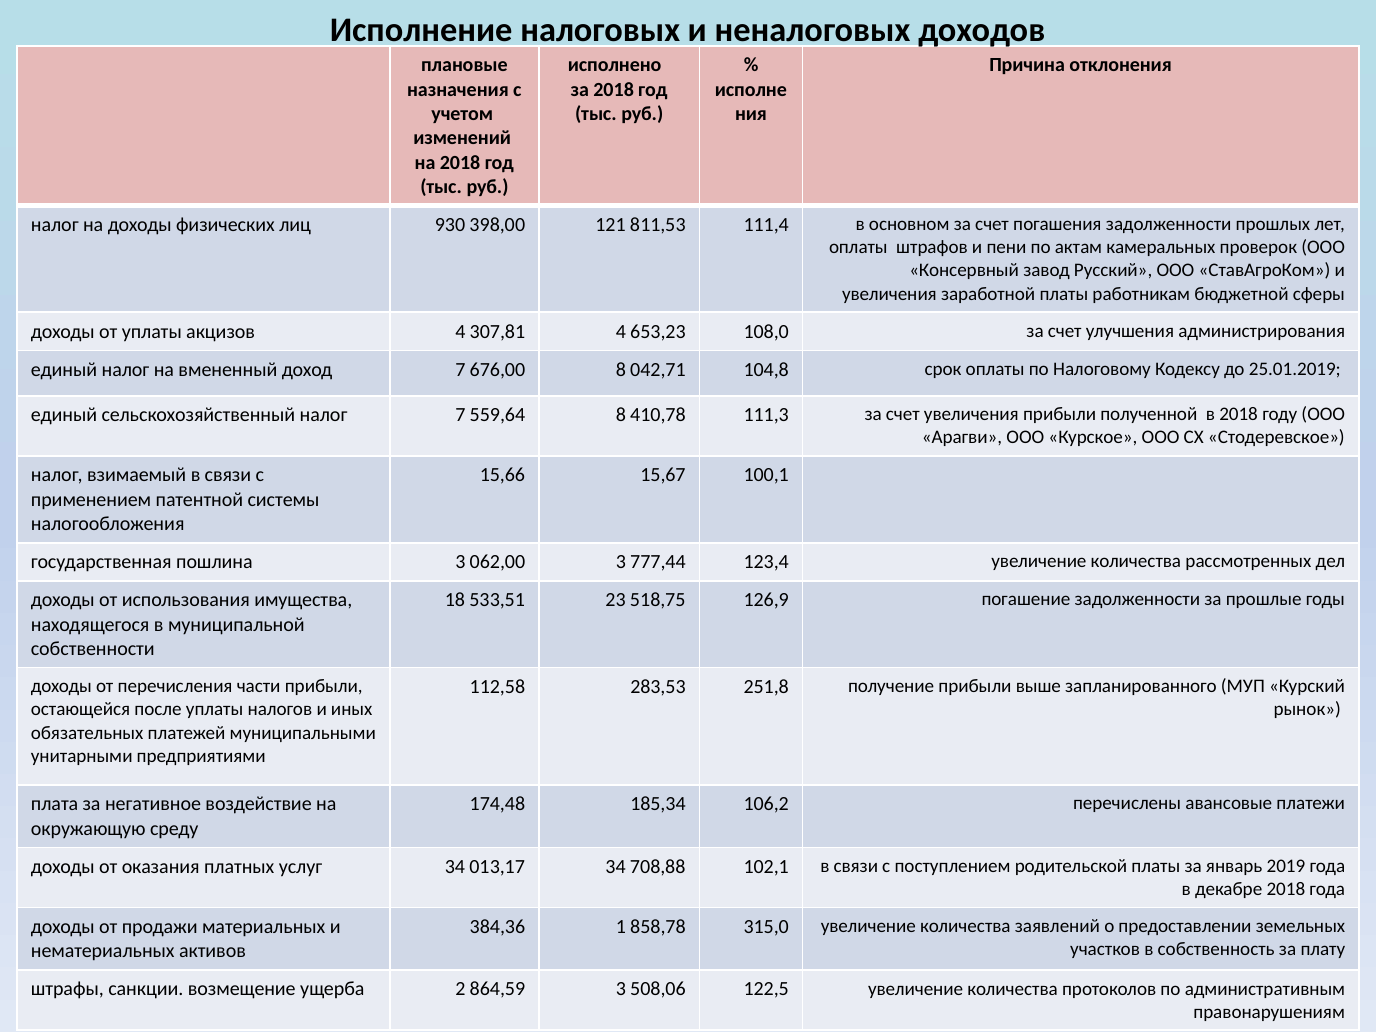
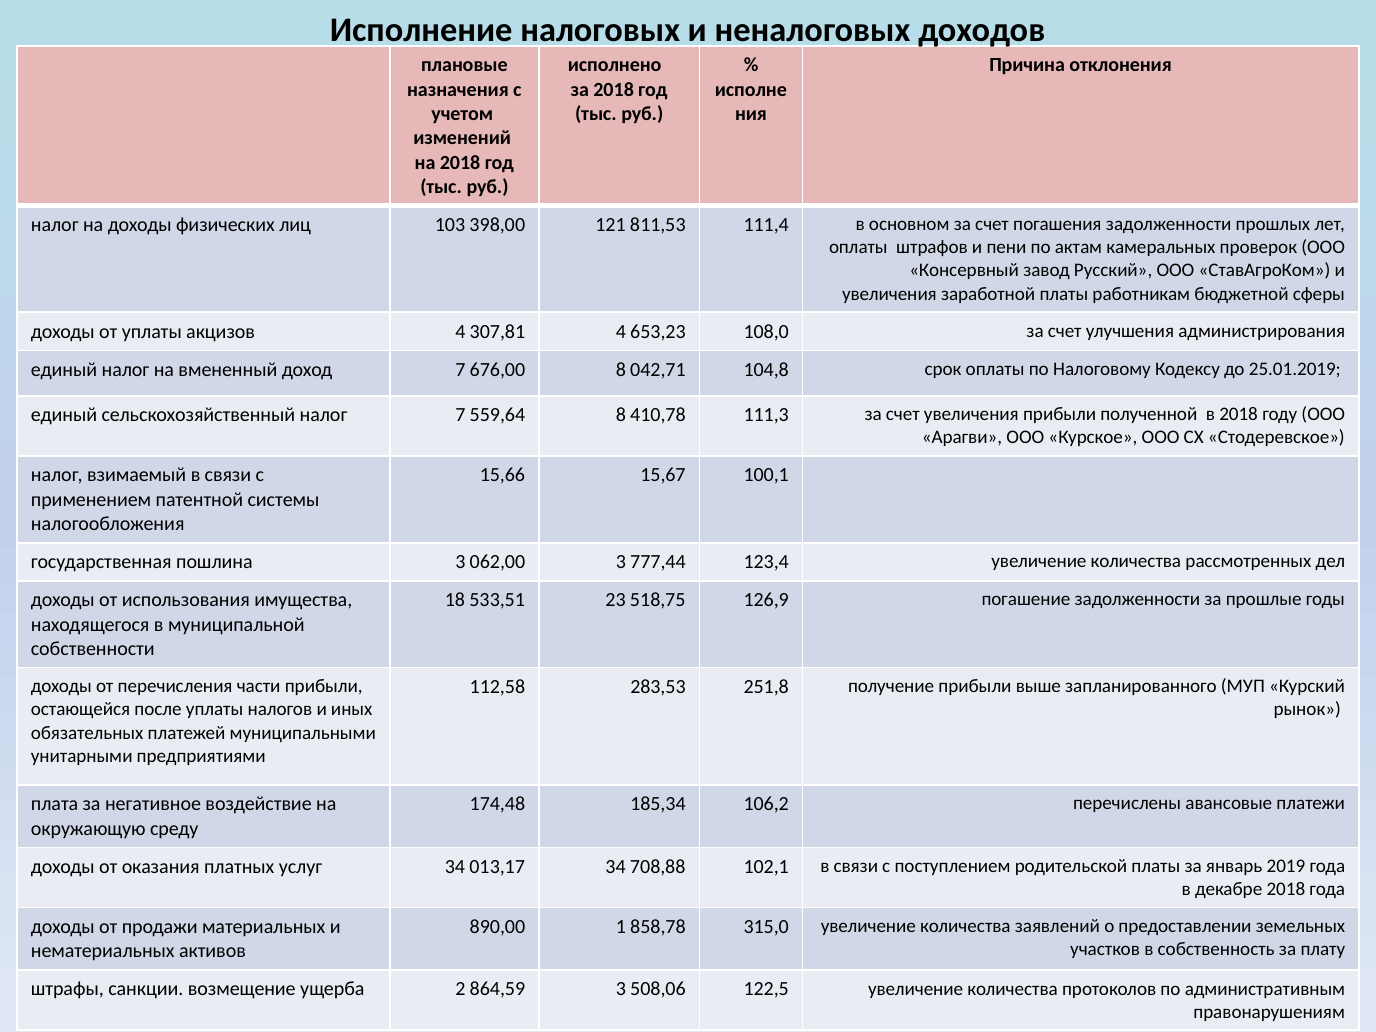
930: 930 -> 103 (450, 225)
384,36: 384,36 -> 890,00 (497, 927)
